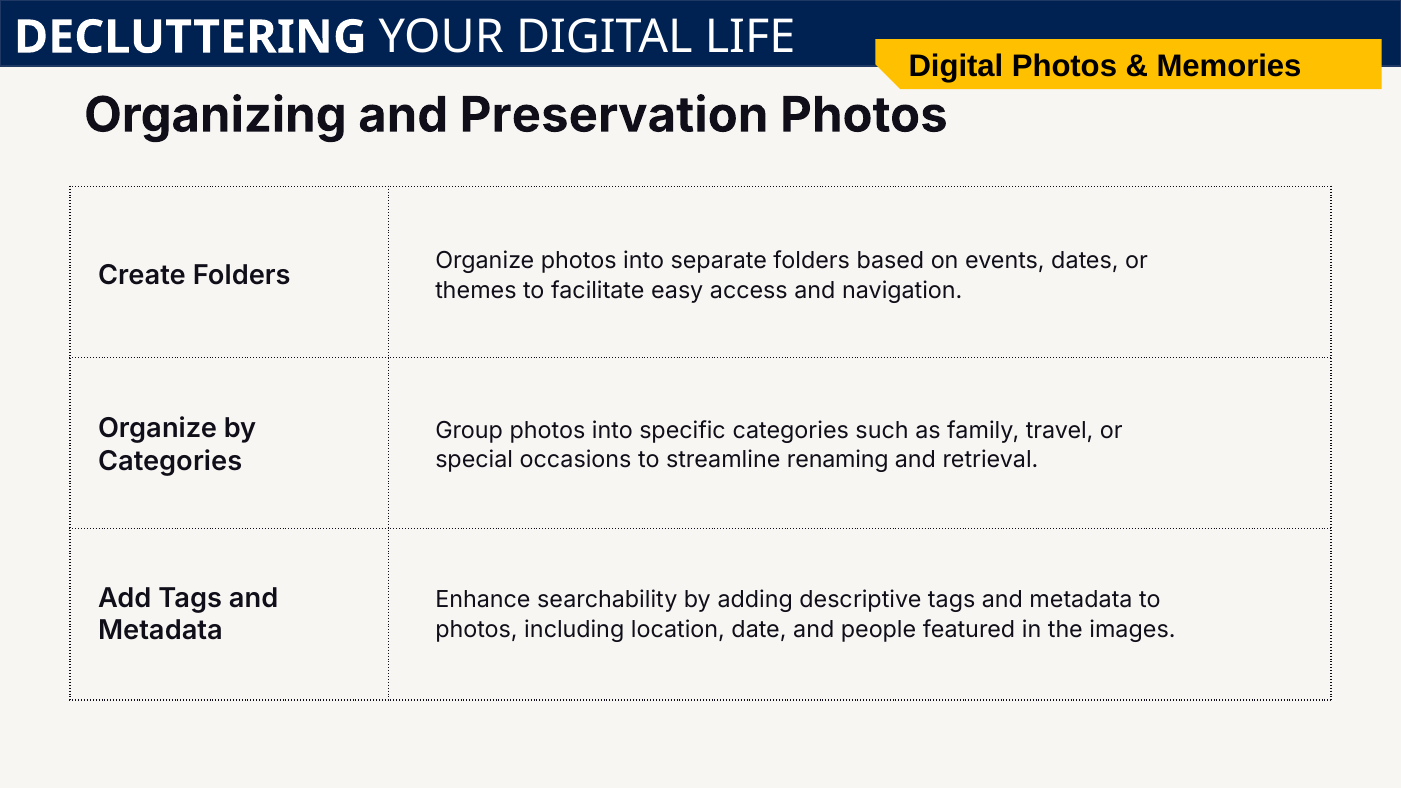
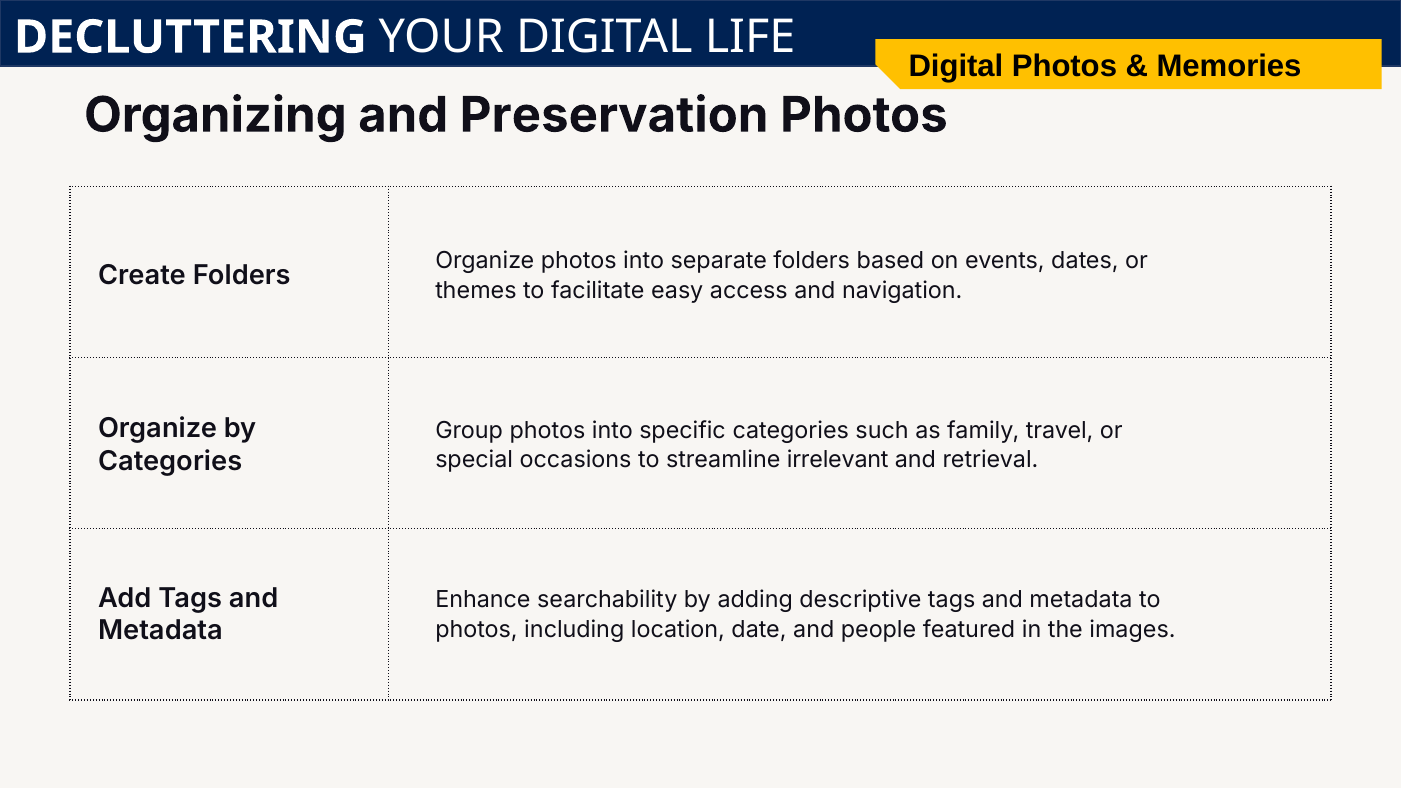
renaming: renaming -> irrelevant (838, 460)
